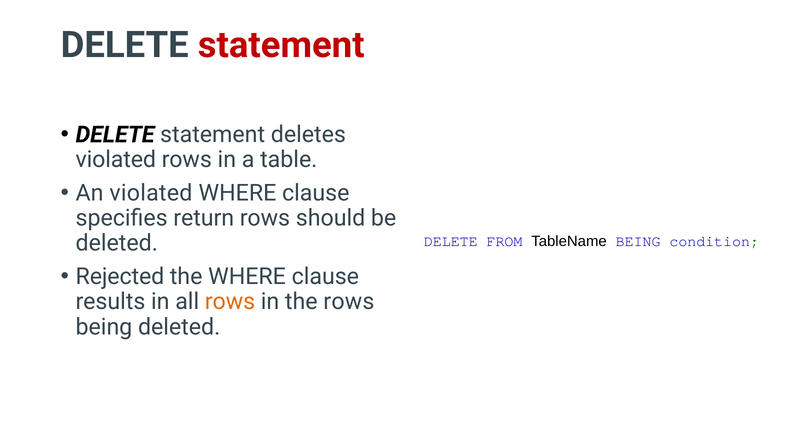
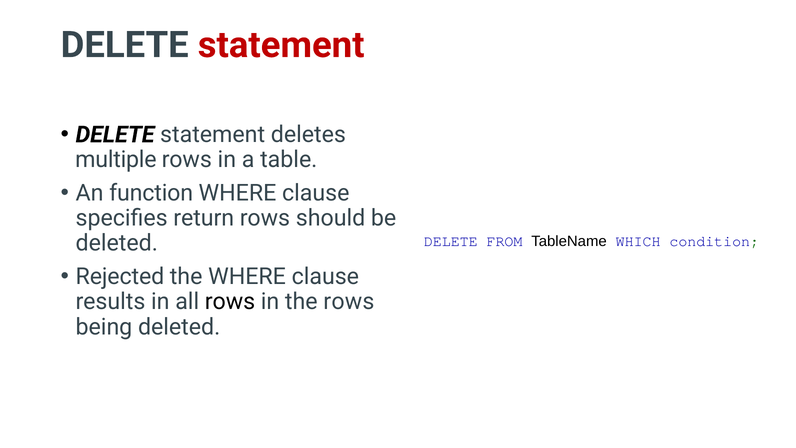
violated: violated -> multiple (116, 160)
An violated: violated -> function (151, 193)
TableName BEING: BEING -> WHICH (638, 241)
rows colour: orange -> black (230, 302)
